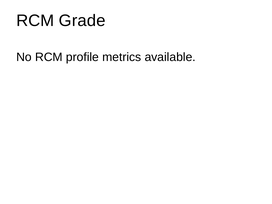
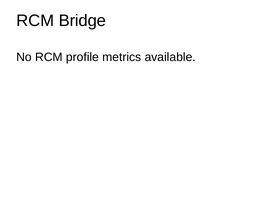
Grade: Grade -> Bridge (82, 21)
